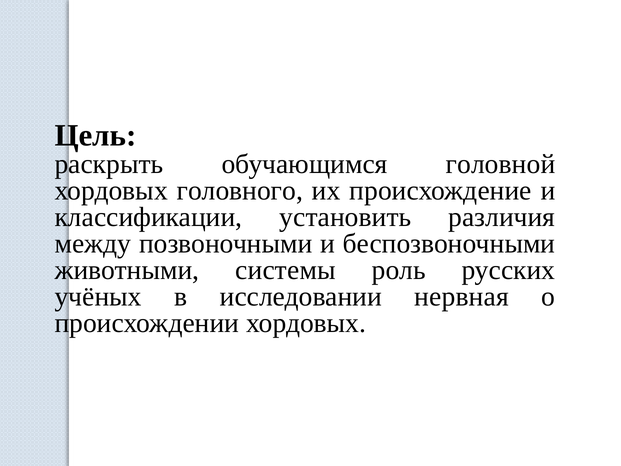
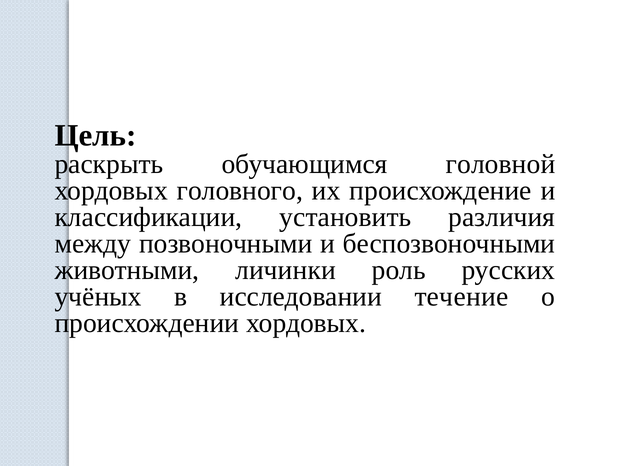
системы: системы -> личинки (286, 270)
нервная: нервная -> течение (462, 296)
